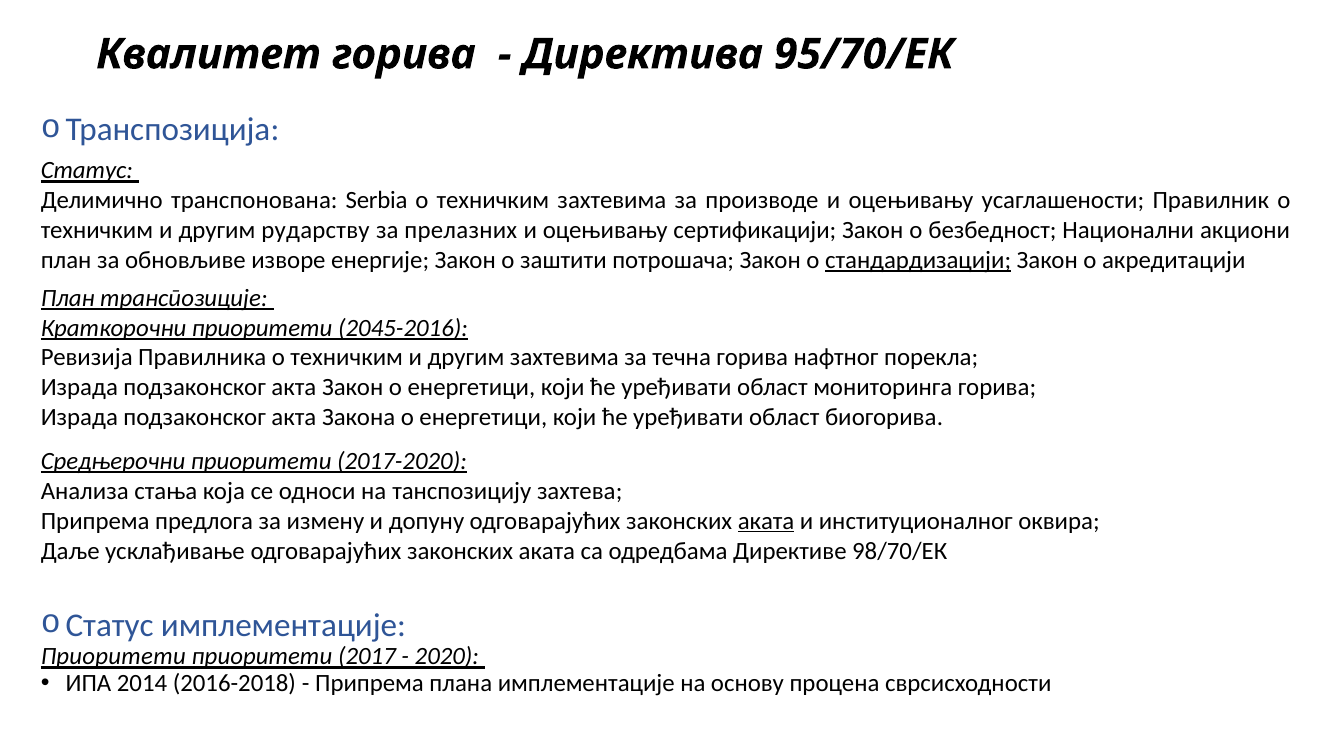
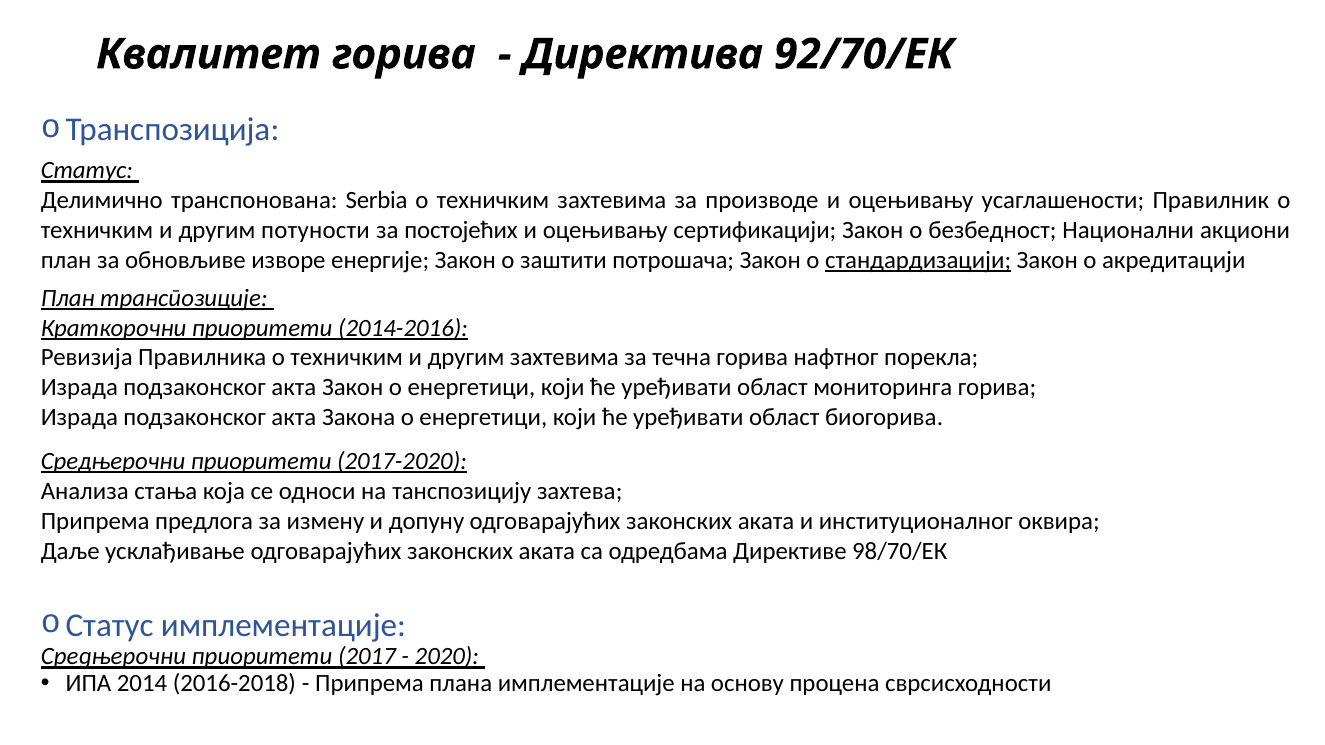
95/70/ЕК: 95/70/ЕК -> 92/70/ЕК (864, 54)
рударству: рударству -> потуности (316, 230)
прелазних: прелазних -> постојећих (461, 230)
2045-2016: 2045-2016 -> 2014-2016 (403, 328)
аката underline: present -> none (766, 521)
Приоритети: Приоритети -> Средњерочни (113, 657)
